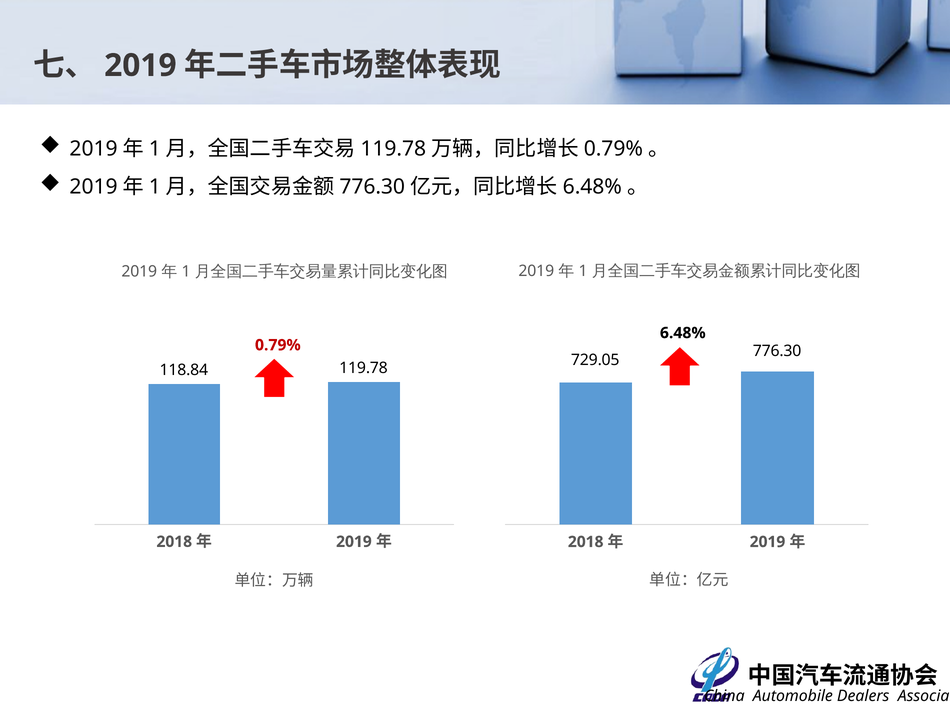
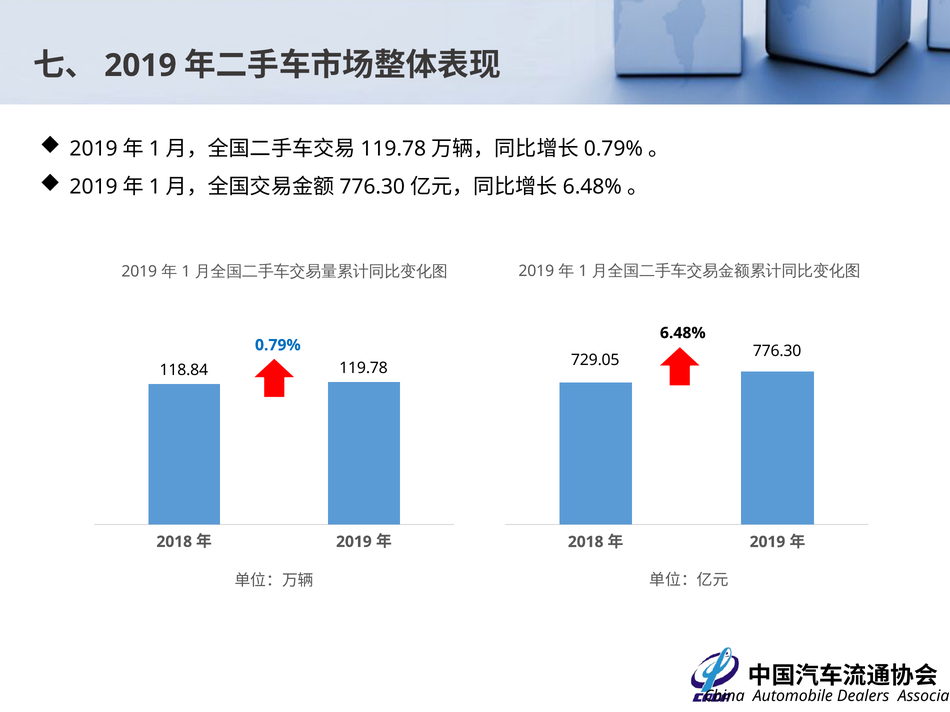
0.79% colour: red -> blue (278, 345)
